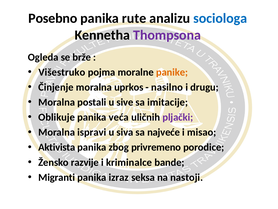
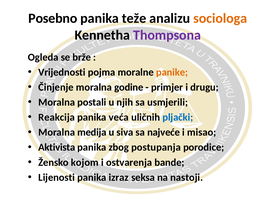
rute: rute -> teže (134, 18)
sociologa colour: blue -> orange (220, 18)
Višestruko: Višestruko -> Vrijednosti (62, 72)
uprkos: uprkos -> godine (129, 87)
nasilno: nasilno -> primjer (167, 87)
sive: sive -> njih (125, 102)
imitacije: imitacije -> usmjerili (168, 102)
Oblikuje: Oblikuje -> Reakcija (57, 117)
pljački colour: purple -> blue (178, 117)
ispravi: ispravi -> medija (92, 132)
privremeno: privremeno -> postupanja (156, 147)
razvije: razvije -> kojom (85, 162)
kriminalce: kriminalce -> ostvarenja (129, 162)
Migranti: Migranti -> Lijenosti (57, 177)
